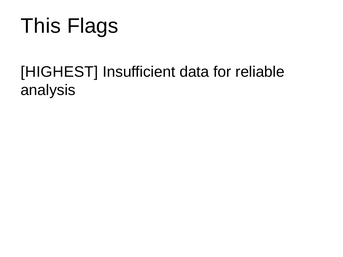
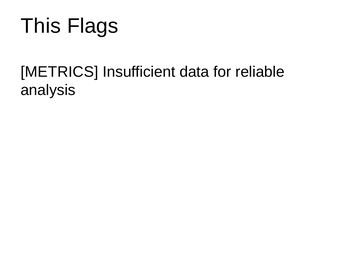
HIGHEST: HIGHEST -> METRICS (59, 72)
